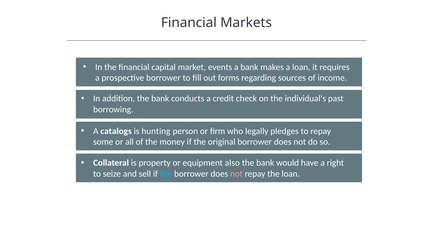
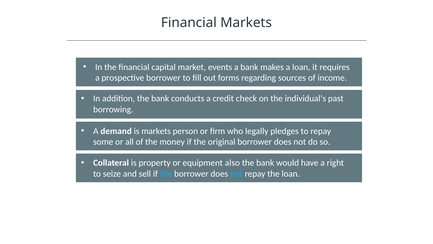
catalogs: catalogs -> demand (116, 131)
is hunting: hunting -> markets (156, 131)
not colour: pink -> light blue (236, 173)
